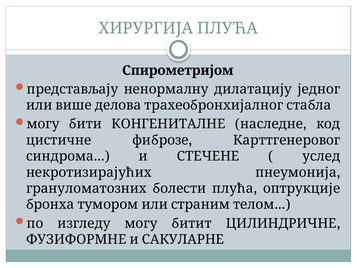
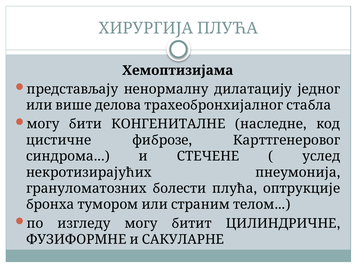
Спирометријом: Спирометријом -> Хемоптизијама (178, 70)
